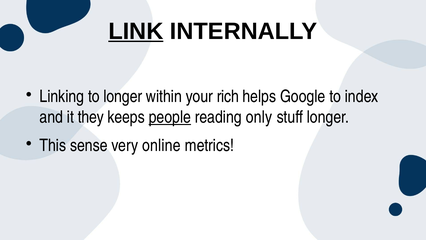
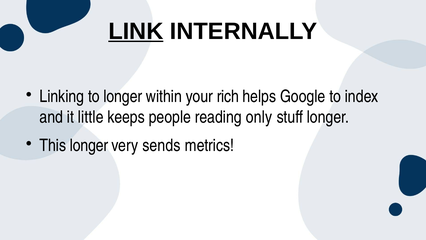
they: they -> little (91, 117)
people underline: present -> none (170, 117)
This sense: sense -> longer (89, 145)
online: online -> sends (162, 145)
